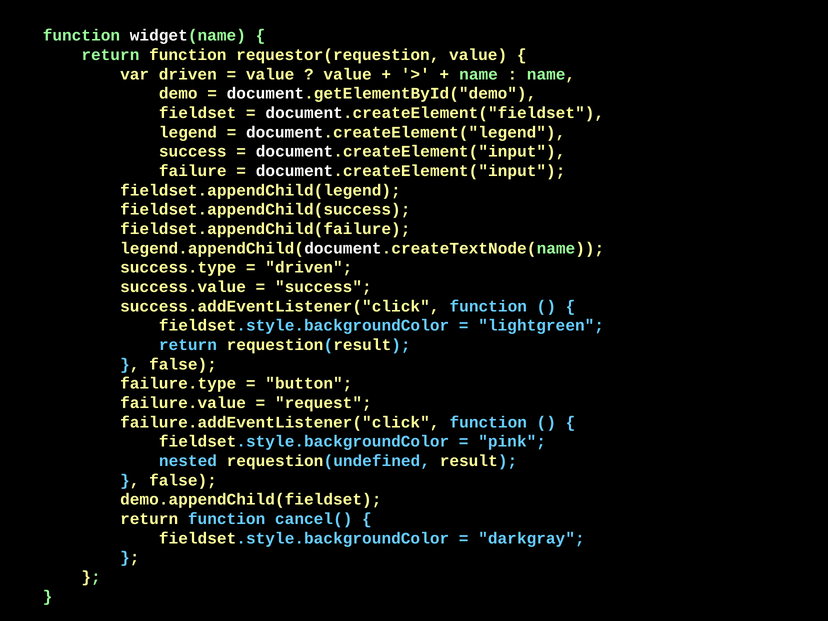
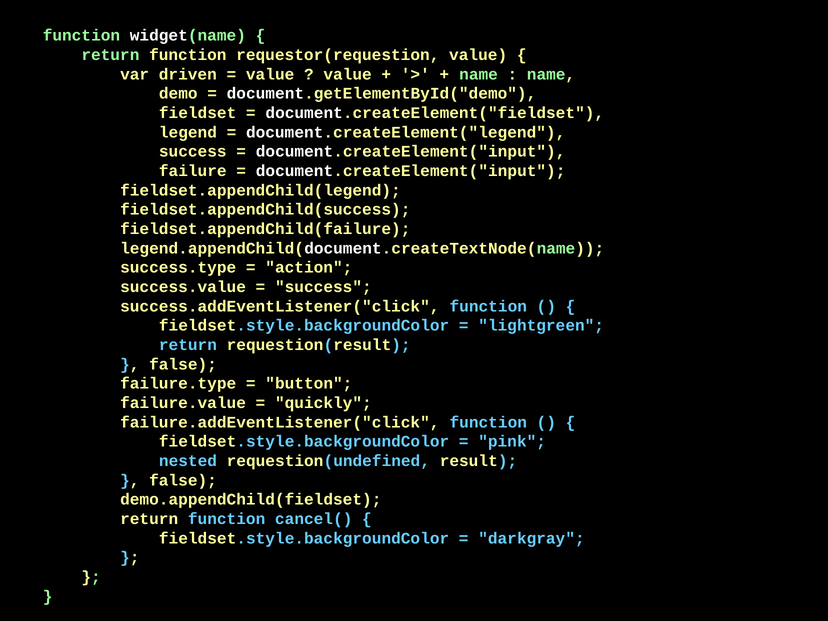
driven: driven -> action (309, 268)
request: request -> quickly (323, 403)
